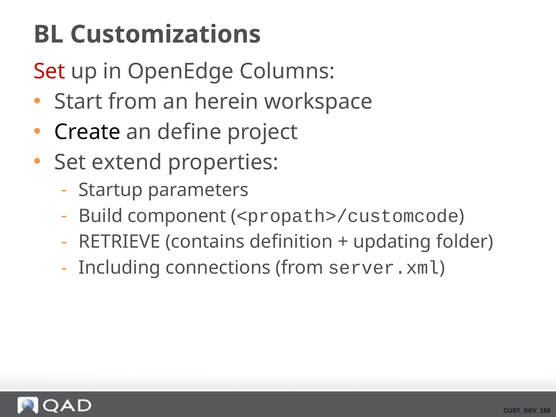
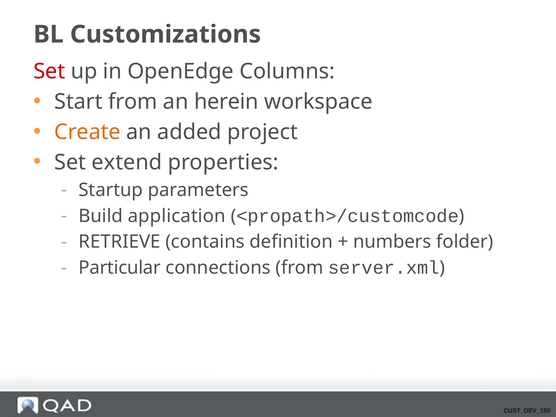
Create colour: black -> orange (87, 132)
define: define -> added (189, 132)
component: component -> application (177, 216)
updating: updating -> numbers (392, 242)
Including: Including -> Particular (120, 268)
